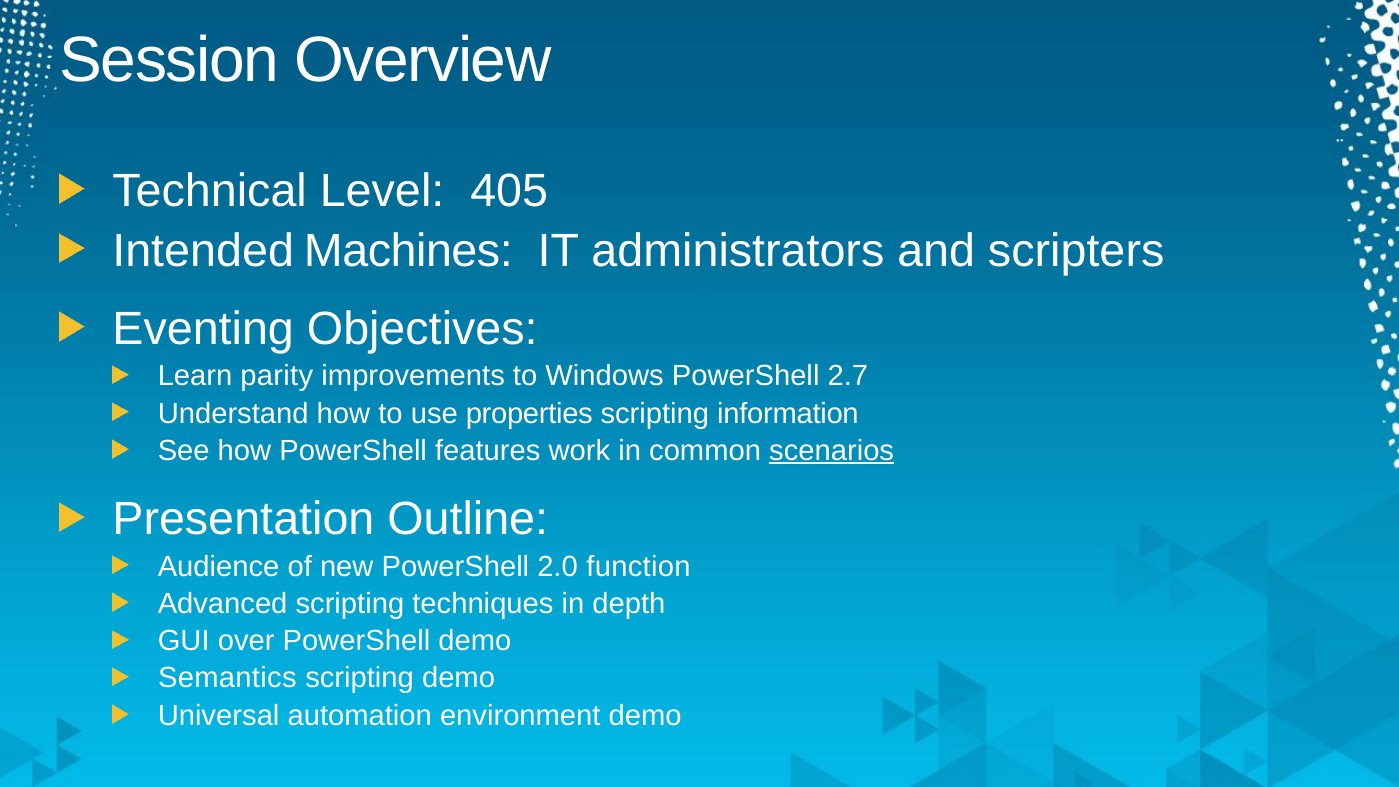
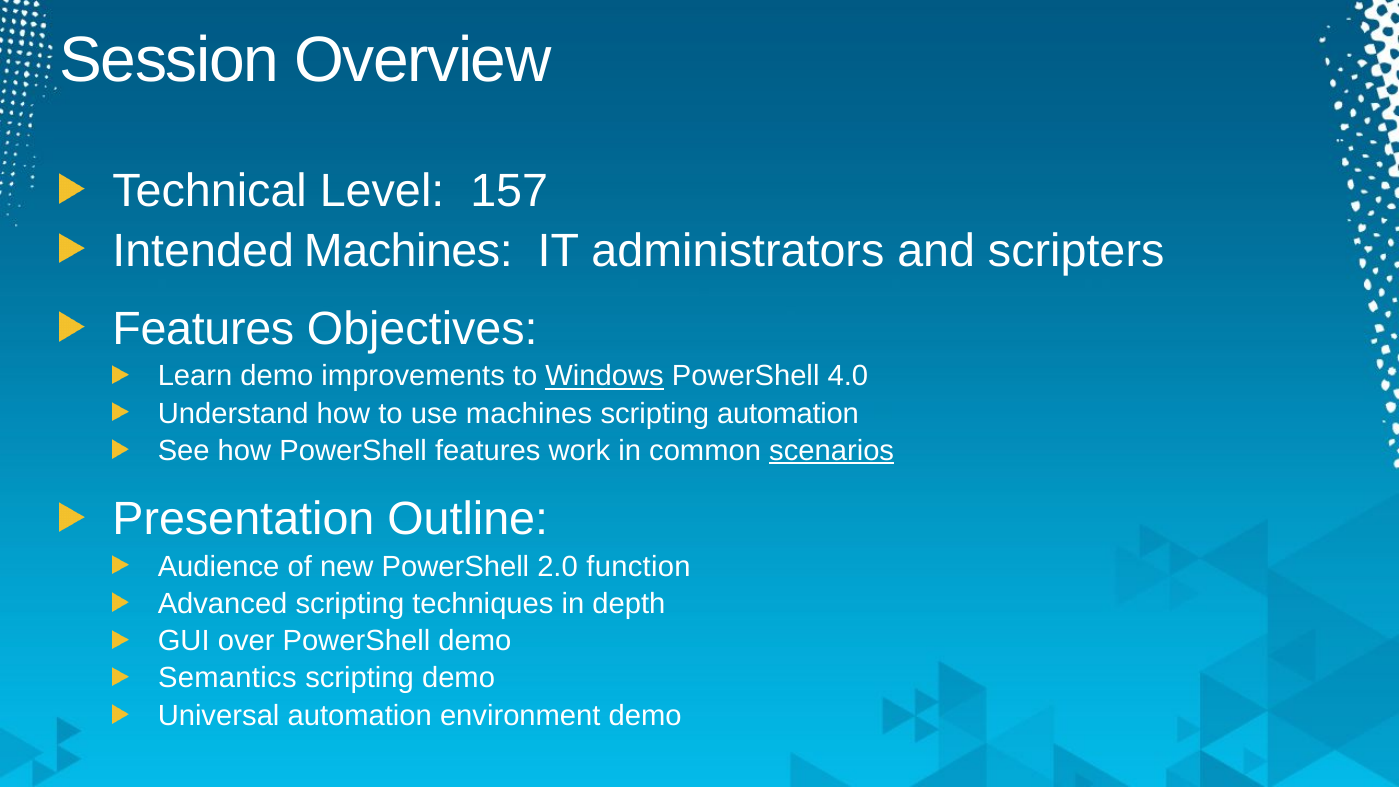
405: 405 -> 157 (509, 191)
Eventing: Eventing -> Features (203, 329)
Learn parity: parity -> demo (277, 376)
Windows underline: none -> present (605, 376)
2.7: 2.7 -> 4.0 (848, 376)
use properties: properties -> machines (529, 413)
scripting information: information -> automation (788, 413)
